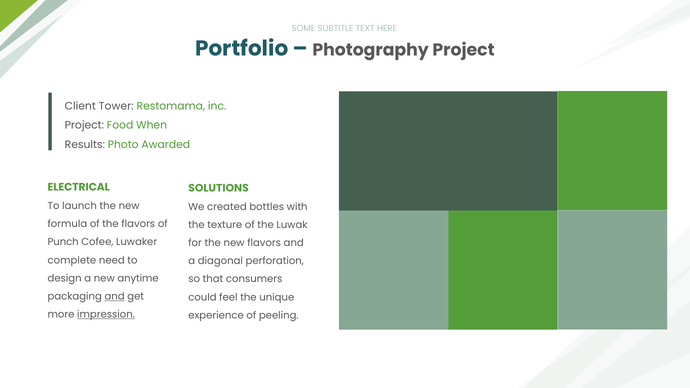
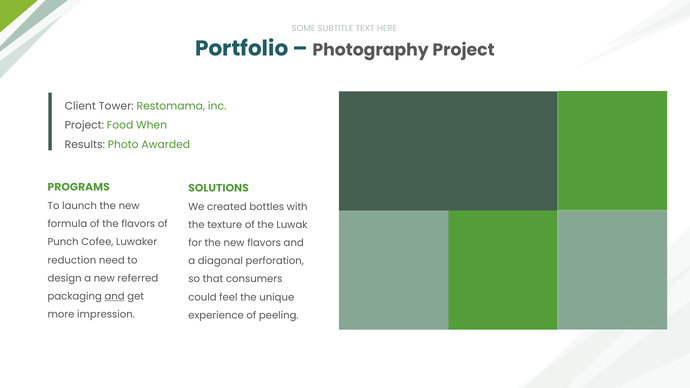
ELECTRICAL: ELECTRICAL -> PROGRAMS (79, 187)
complete: complete -> reduction (72, 260)
anytime: anytime -> referred (138, 278)
impression underline: present -> none (106, 315)
